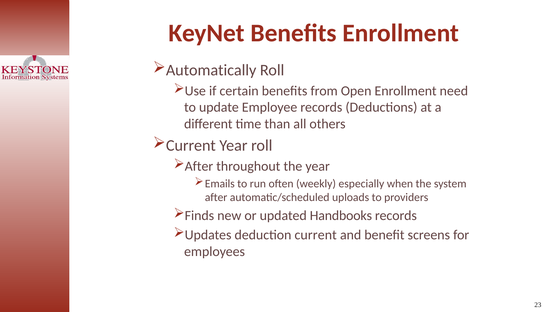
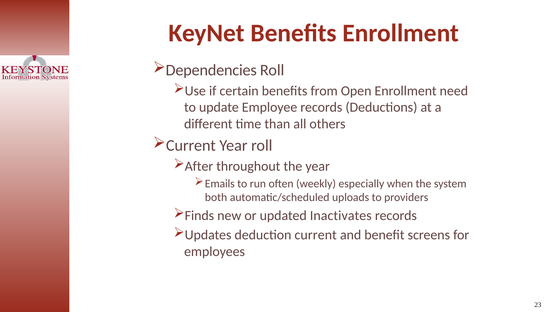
Automatically: Automatically -> Dependencies (211, 70)
after: after -> both (216, 197)
Handbooks: Handbooks -> Inactivates (341, 215)
